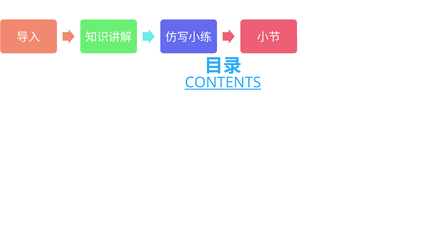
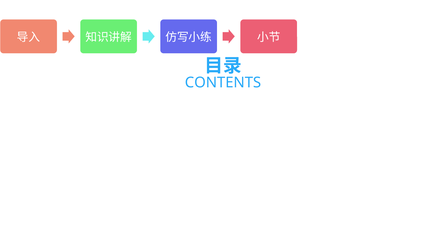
CONTENTS underline: present -> none (223, 83)
